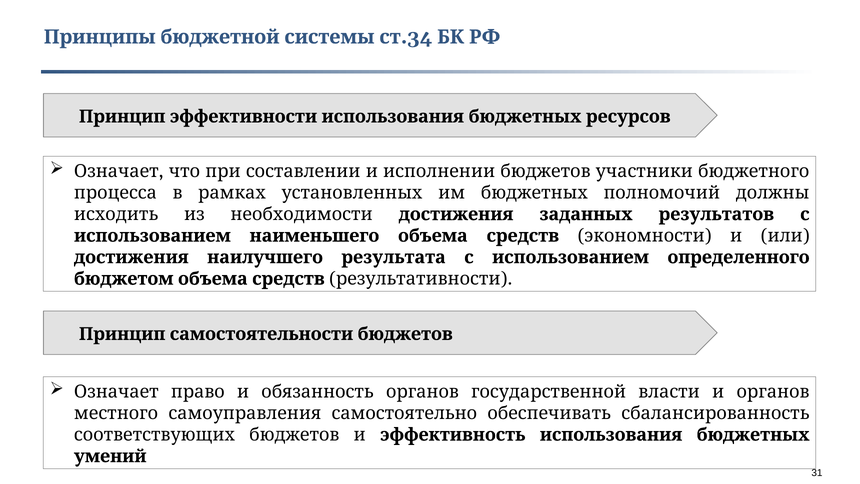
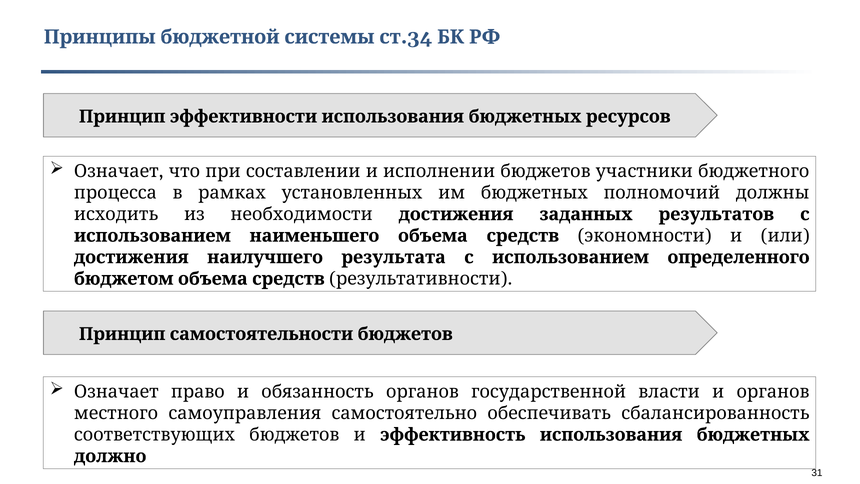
умений: умений -> должно (110, 456)
